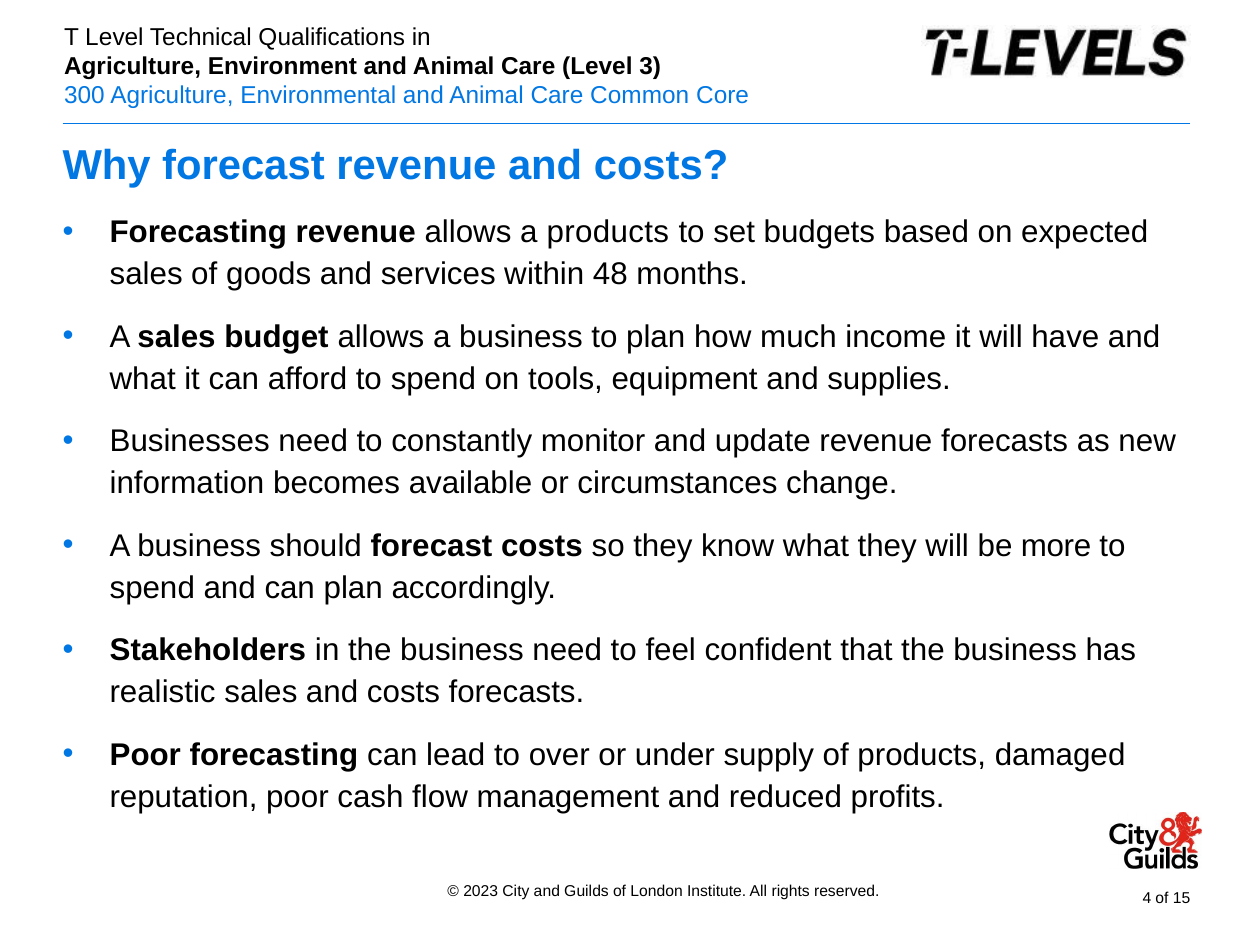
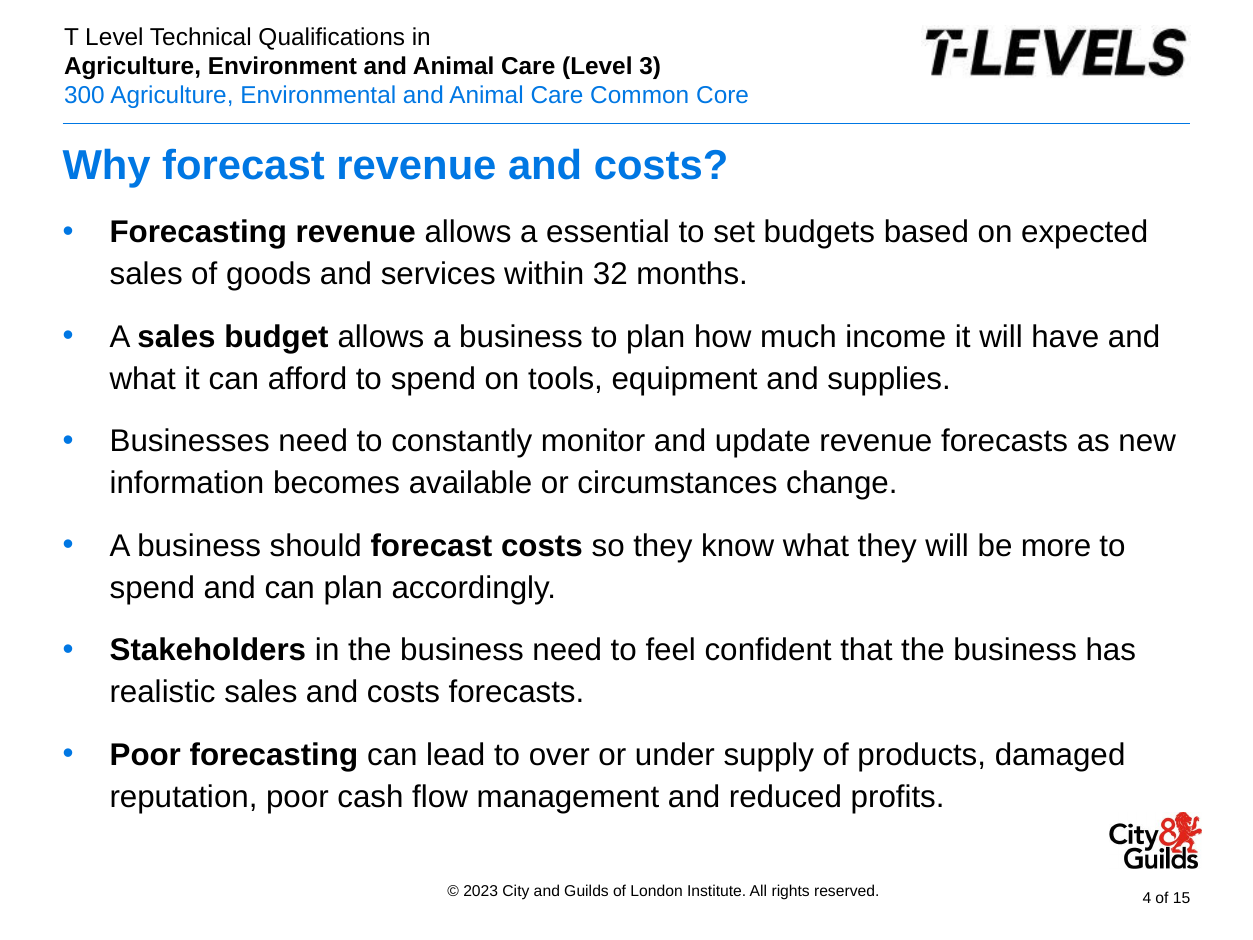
a products: products -> essential (608, 232)
48: 48 -> 32 (610, 274)
